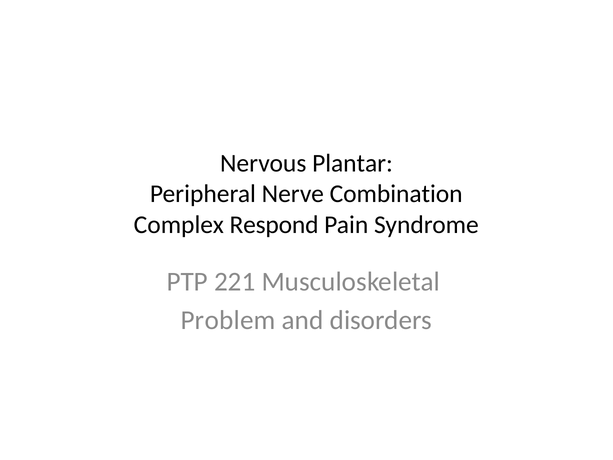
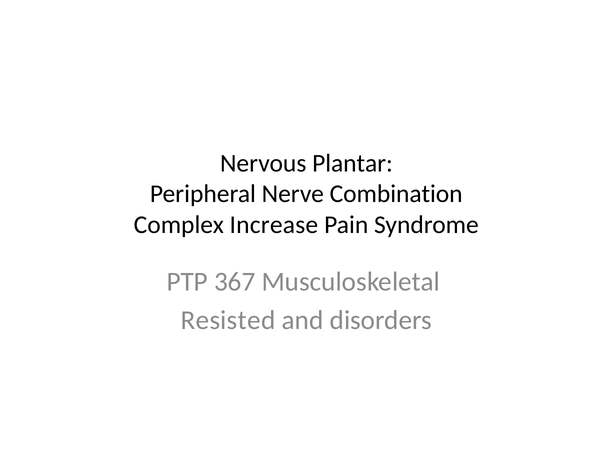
Respond: Respond -> Increase (274, 225)
221: 221 -> 367 (235, 282)
Problem: Problem -> Resisted (228, 320)
